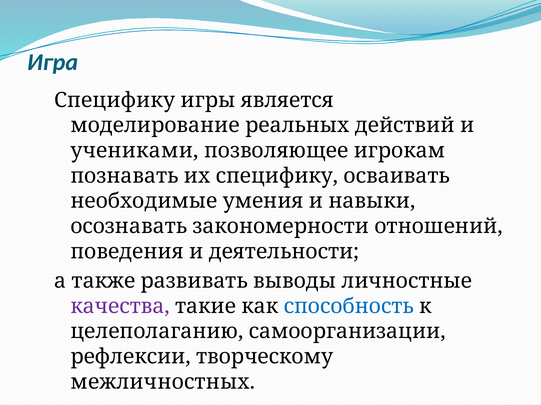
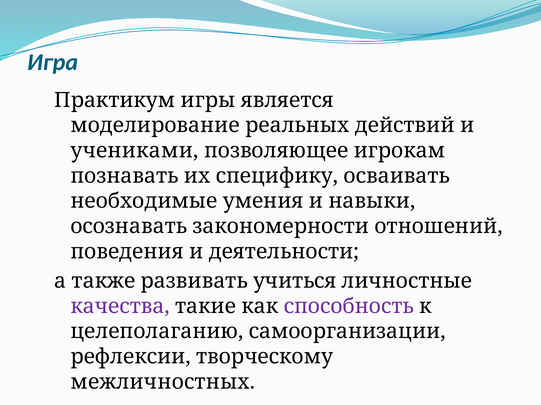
Специфику: Специфику -> Практикум (115, 100)
выводы: выводы -> учиться (295, 281)
способность colour: blue -> purple (349, 307)
